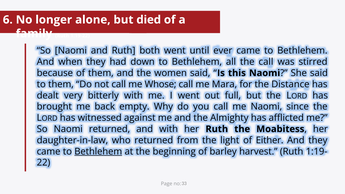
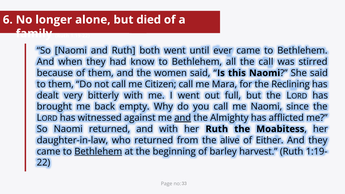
down: down -> know (142, 62)
Whose: Whose -> Citizen (161, 84)
Distance: Distance -> Reclining (291, 84)
and underline: none -> present (183, 118)
light: light -> alive (230, 141)
